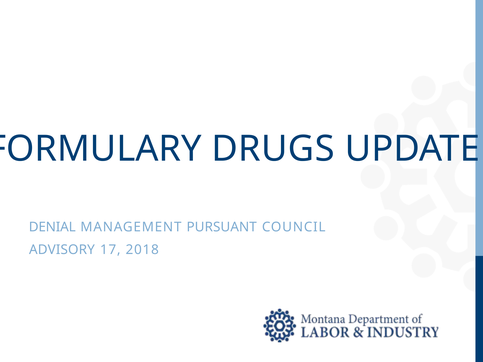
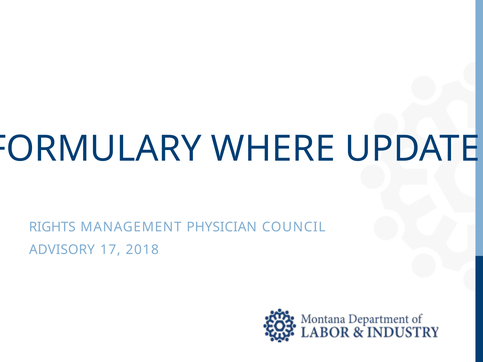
DRUGS: DRUGS -> WHERE (273, 149)
DENIAL: DENIAL -> RIGHTS (52, 227)
PURSUANT: PURSUANT -> PHYSICIAN (222, 227)
